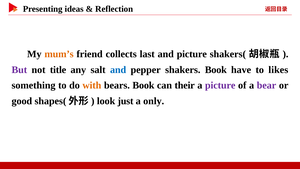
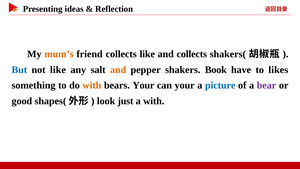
collects last: last -> like (147, 54)
and picture: picture -> collects (192, 54)
But colour: purple -> blue (19, 70)
not title: title -> like (58, 70)
and colour: blue -> orange (118, 70)
bears Book: Book -> Your (143, 85)
can their: their -> your (185, 85)
picture colour: purple -> blue (220, 85)
a only: only -> with (154, 101)
